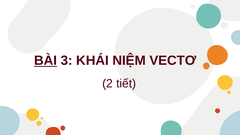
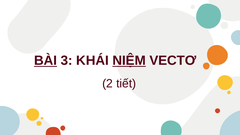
NIỆM underline: none -> present (129, 61)
